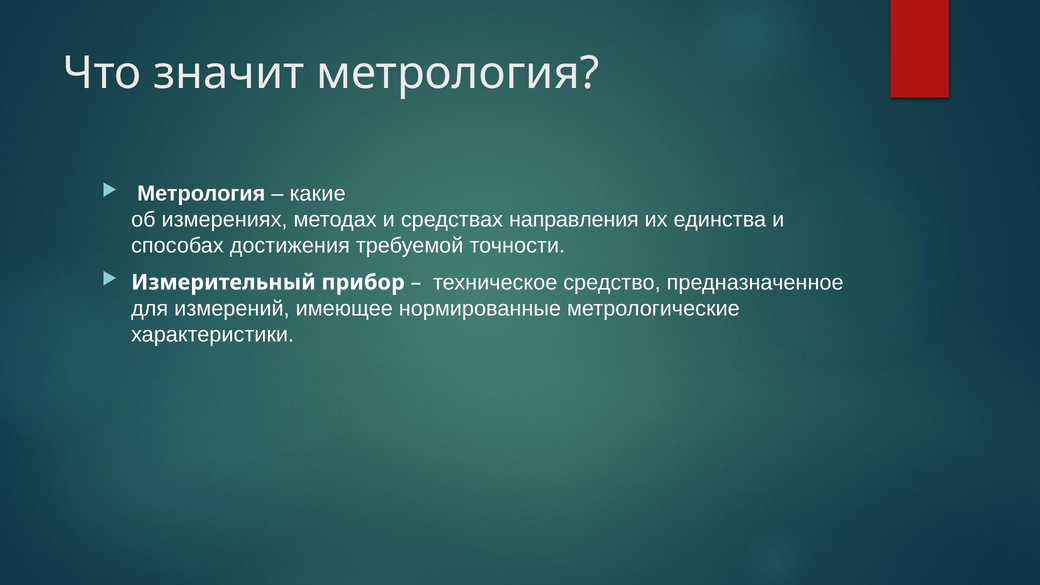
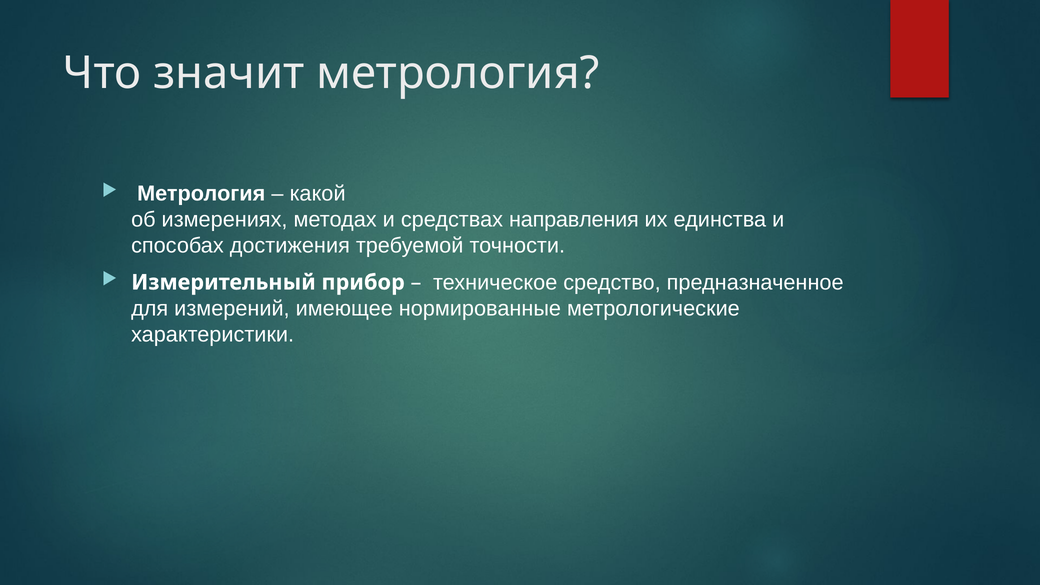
какие: какие -> какой (318, 194)
